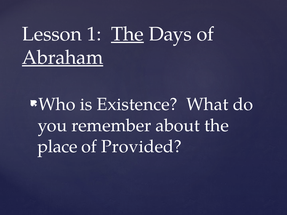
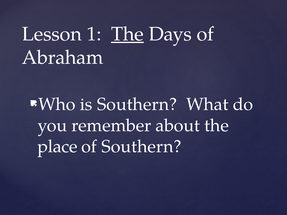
Abraham underline: present -> none (63, 58)
is Existence: Existence -> Southern (137, 105)
of Provided: Provided -> Southern (141, 147)
